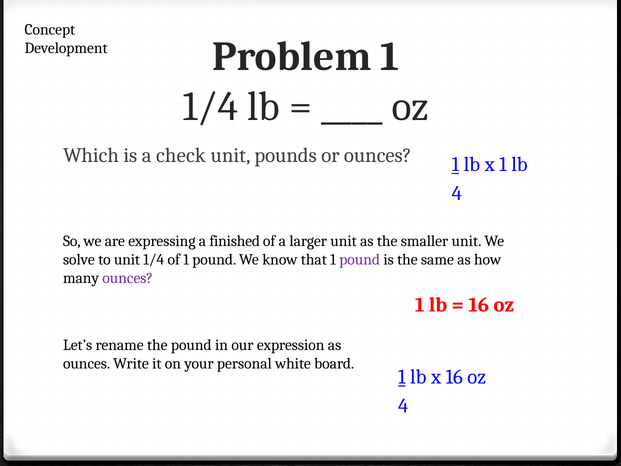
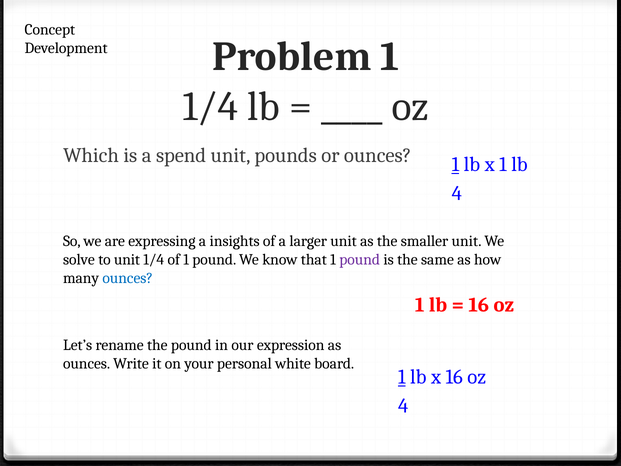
check: check -> spend (181, 155)
finished: finished -> insights (235, 241)
ounces colour: purple -> blue (128, 278)
